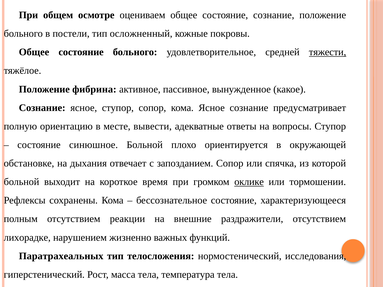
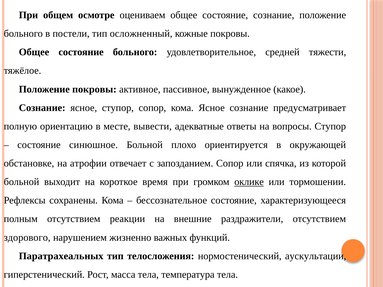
тяжести underline: present -> none (328, 52)
Положение фибрина: фибрина -> покровы (94, 89)
дыхания: дыхания -> атрофии (88, 163)
лихорадке: лихорадке -> здорового (27, 238)
исследования: исследования -> аускультации (316, 256)
